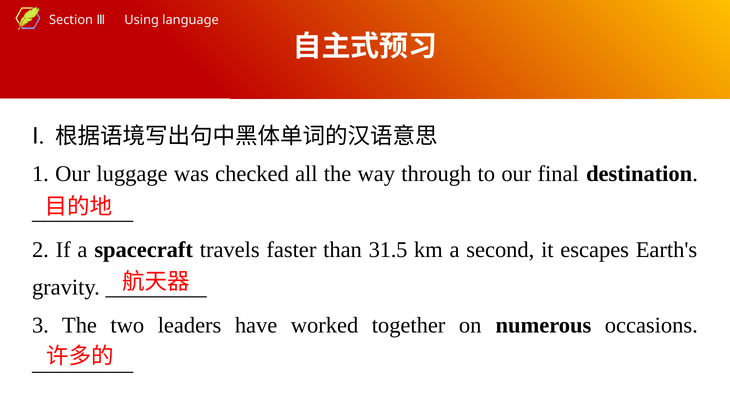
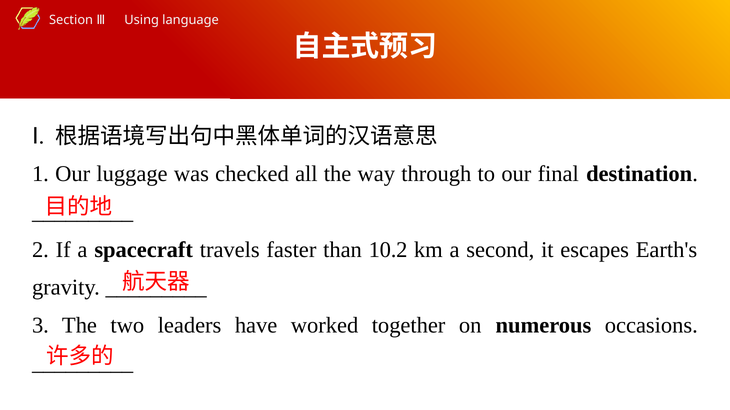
31.5: 31.5 -> 10.2 (388, 250)
